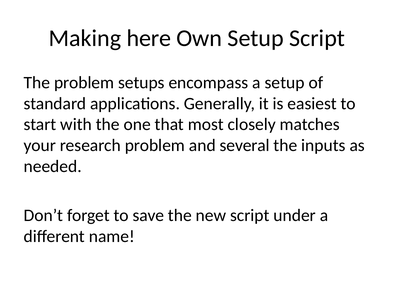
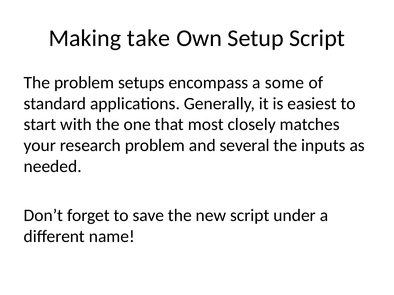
here: here -> take (149, 38)
a setup: setup -> some (285, 83)
